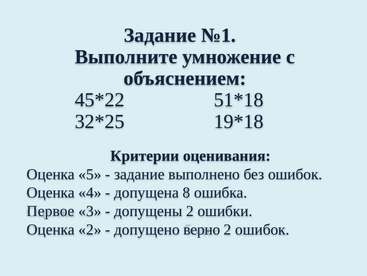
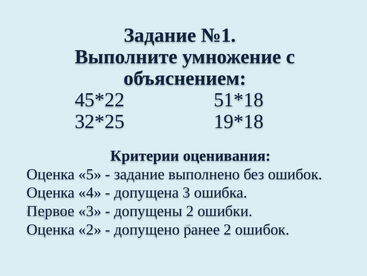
допущена 8: 8 -> 3 (186, 192)
верно: верно -> ранее (202, 229)
